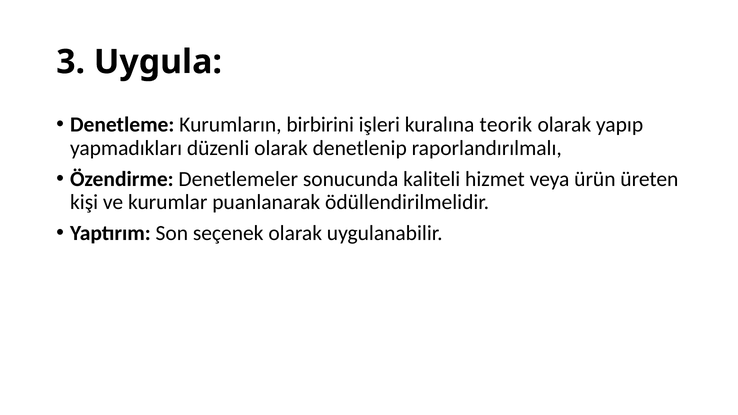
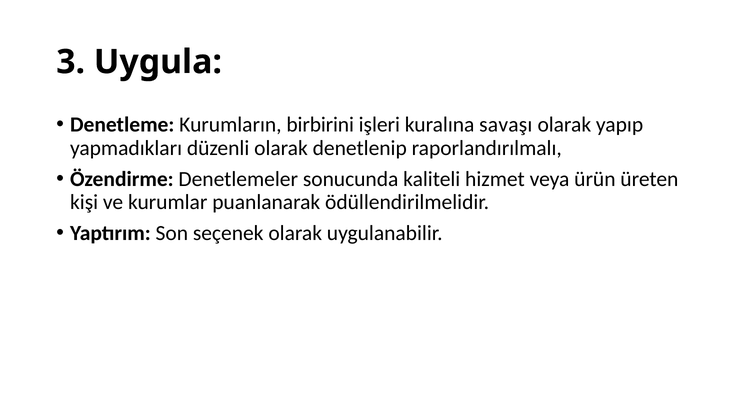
teorik: teorik -> savaşı (506, 125)
